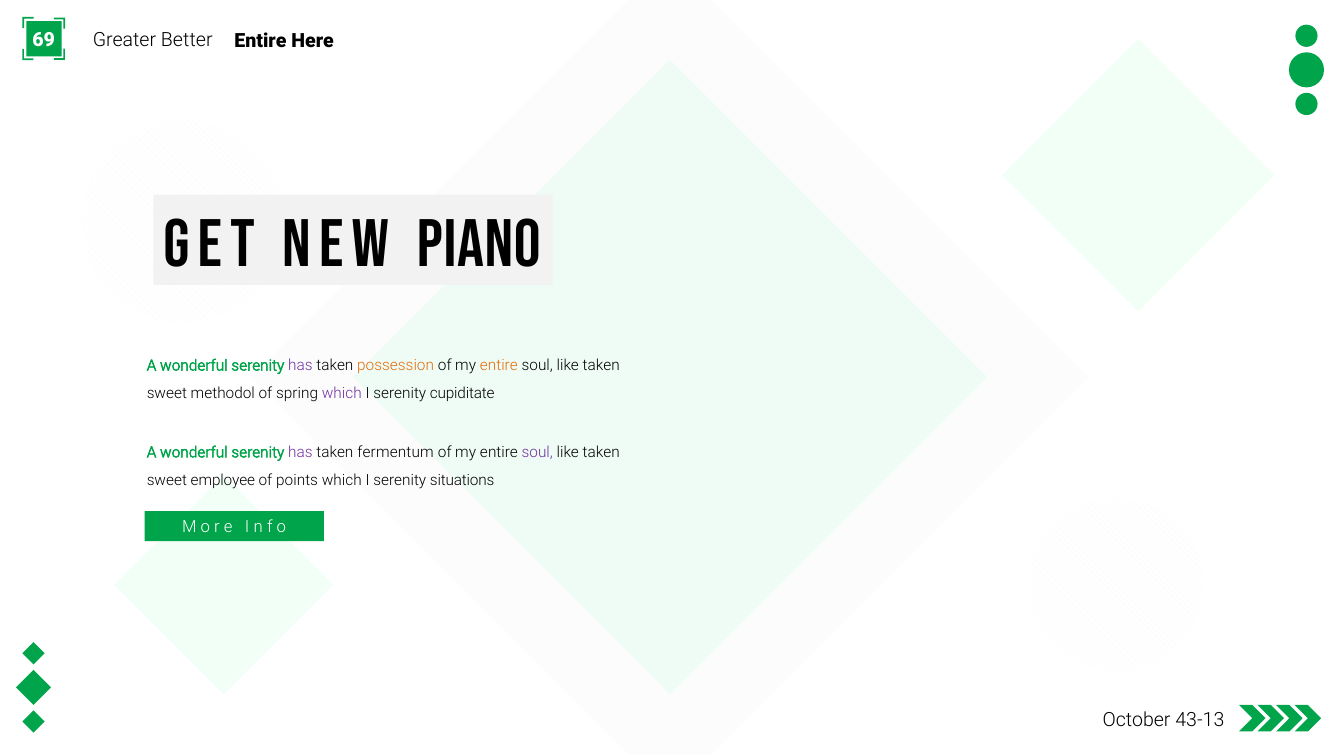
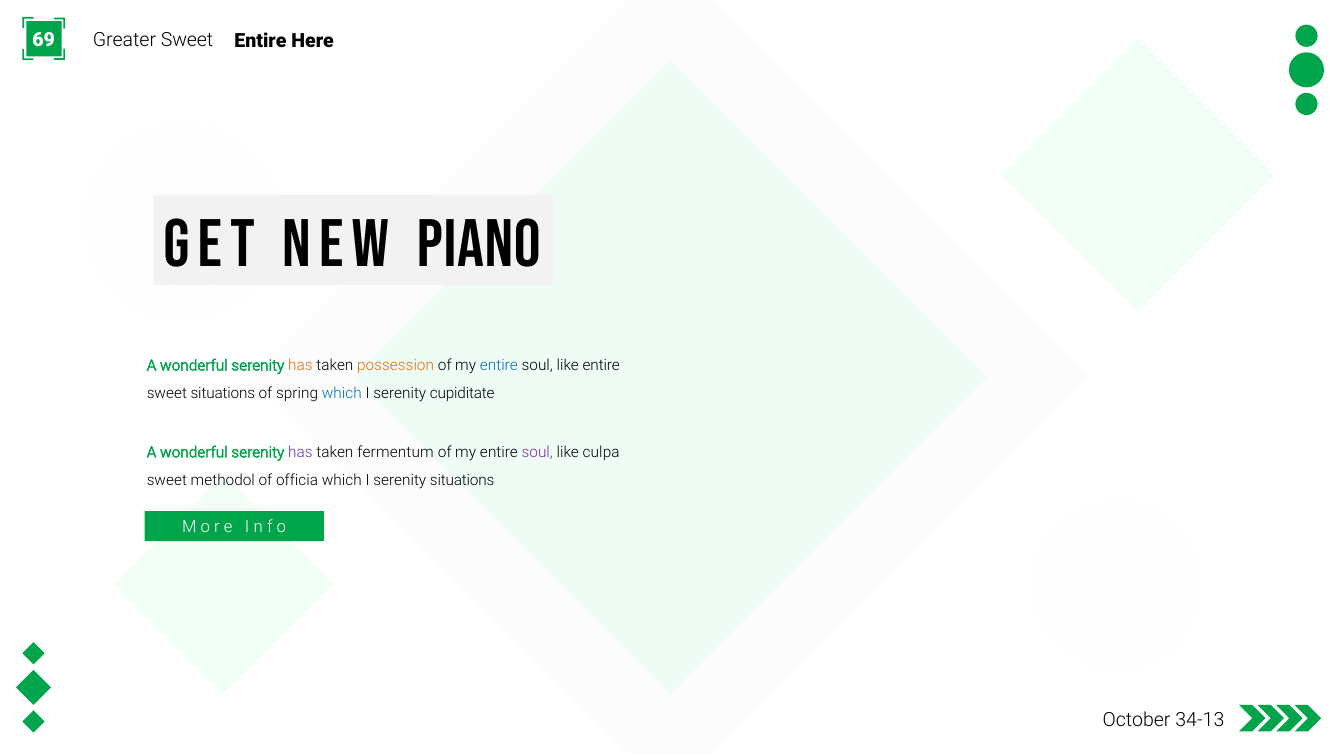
Greater Better: Better -> Sweet (187, 40)
has colour: purple -> orange (300, 365)
entire colour: orange -> blue (499, 365)
taken: taken -> entire (601, 365)
sweet methodol: methodol -> situations (223, 393)
which colour: purple -> blue (342, 393)
taken: taken -> culpa (601, 452)
employee: employee -> methodol (223, 480)
points: points -> officia (297, 480)
43-13: 43-13 -> 34-13 (1200, 719)
